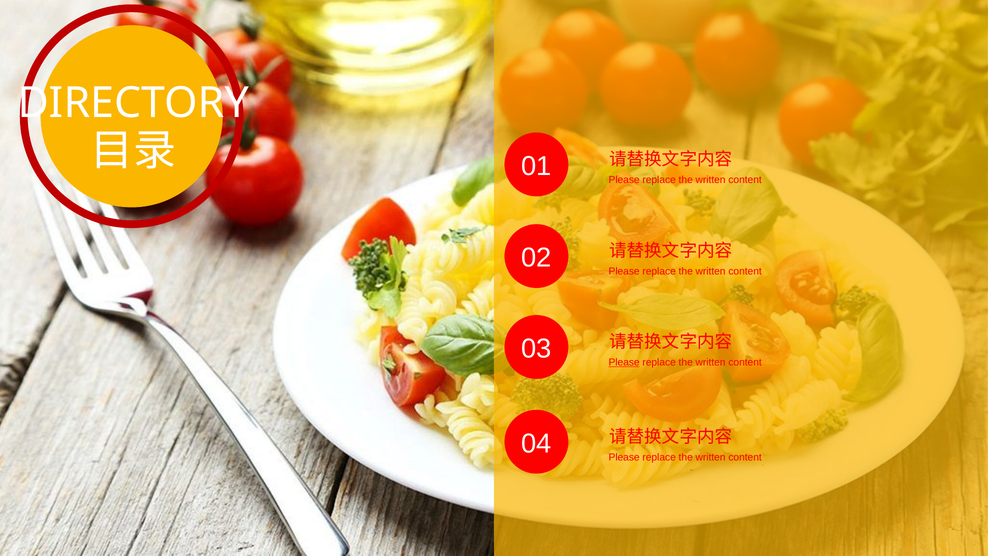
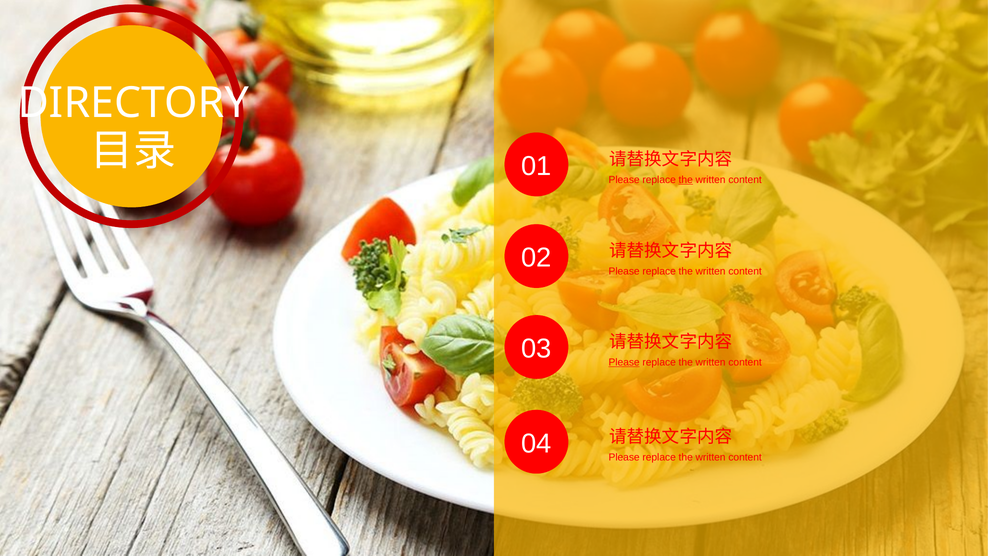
the underline: none -> present (686, 180)
